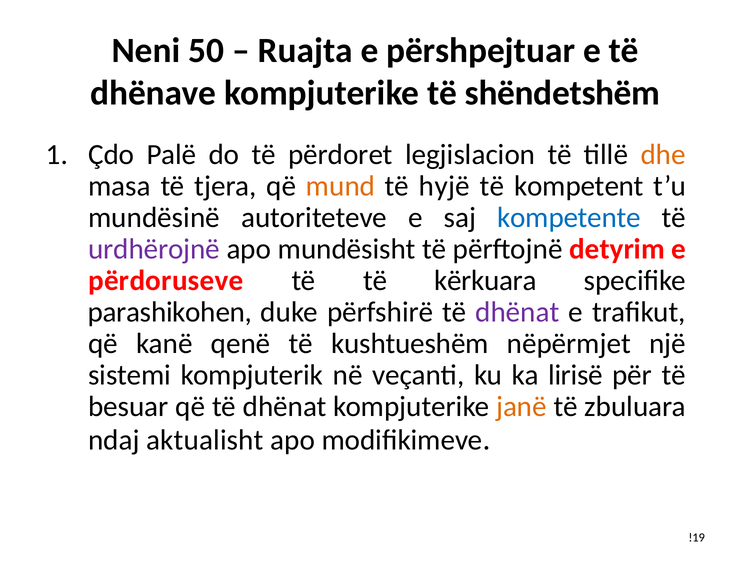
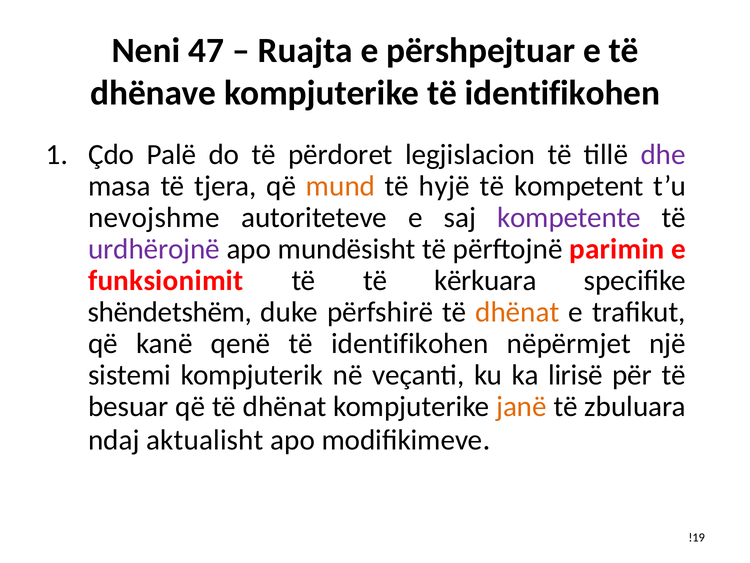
50: 50 -> 47 (206, 50)
kompjuterike të shëndetshëm: shëndetshëm -> identifikohen (563, 93)
dhe colour: orange -> purple (663, 154)
mundësinë: mundësinë -> nevojshme (154, 217)
kompetente colour: blue -> purple (569, 217)
detyrim: detyrim -> parimin (617, 249)
përdoruseve: përdoruseve -> funksionimit (166, 280)
parashikohen: parashikohen -> shëndetshëm (170, 312)
dhënat colour: purple -> orange (517, 312)
qenë të kushtueshëm: kushtueshëm -> identifikohen (410, 343)
